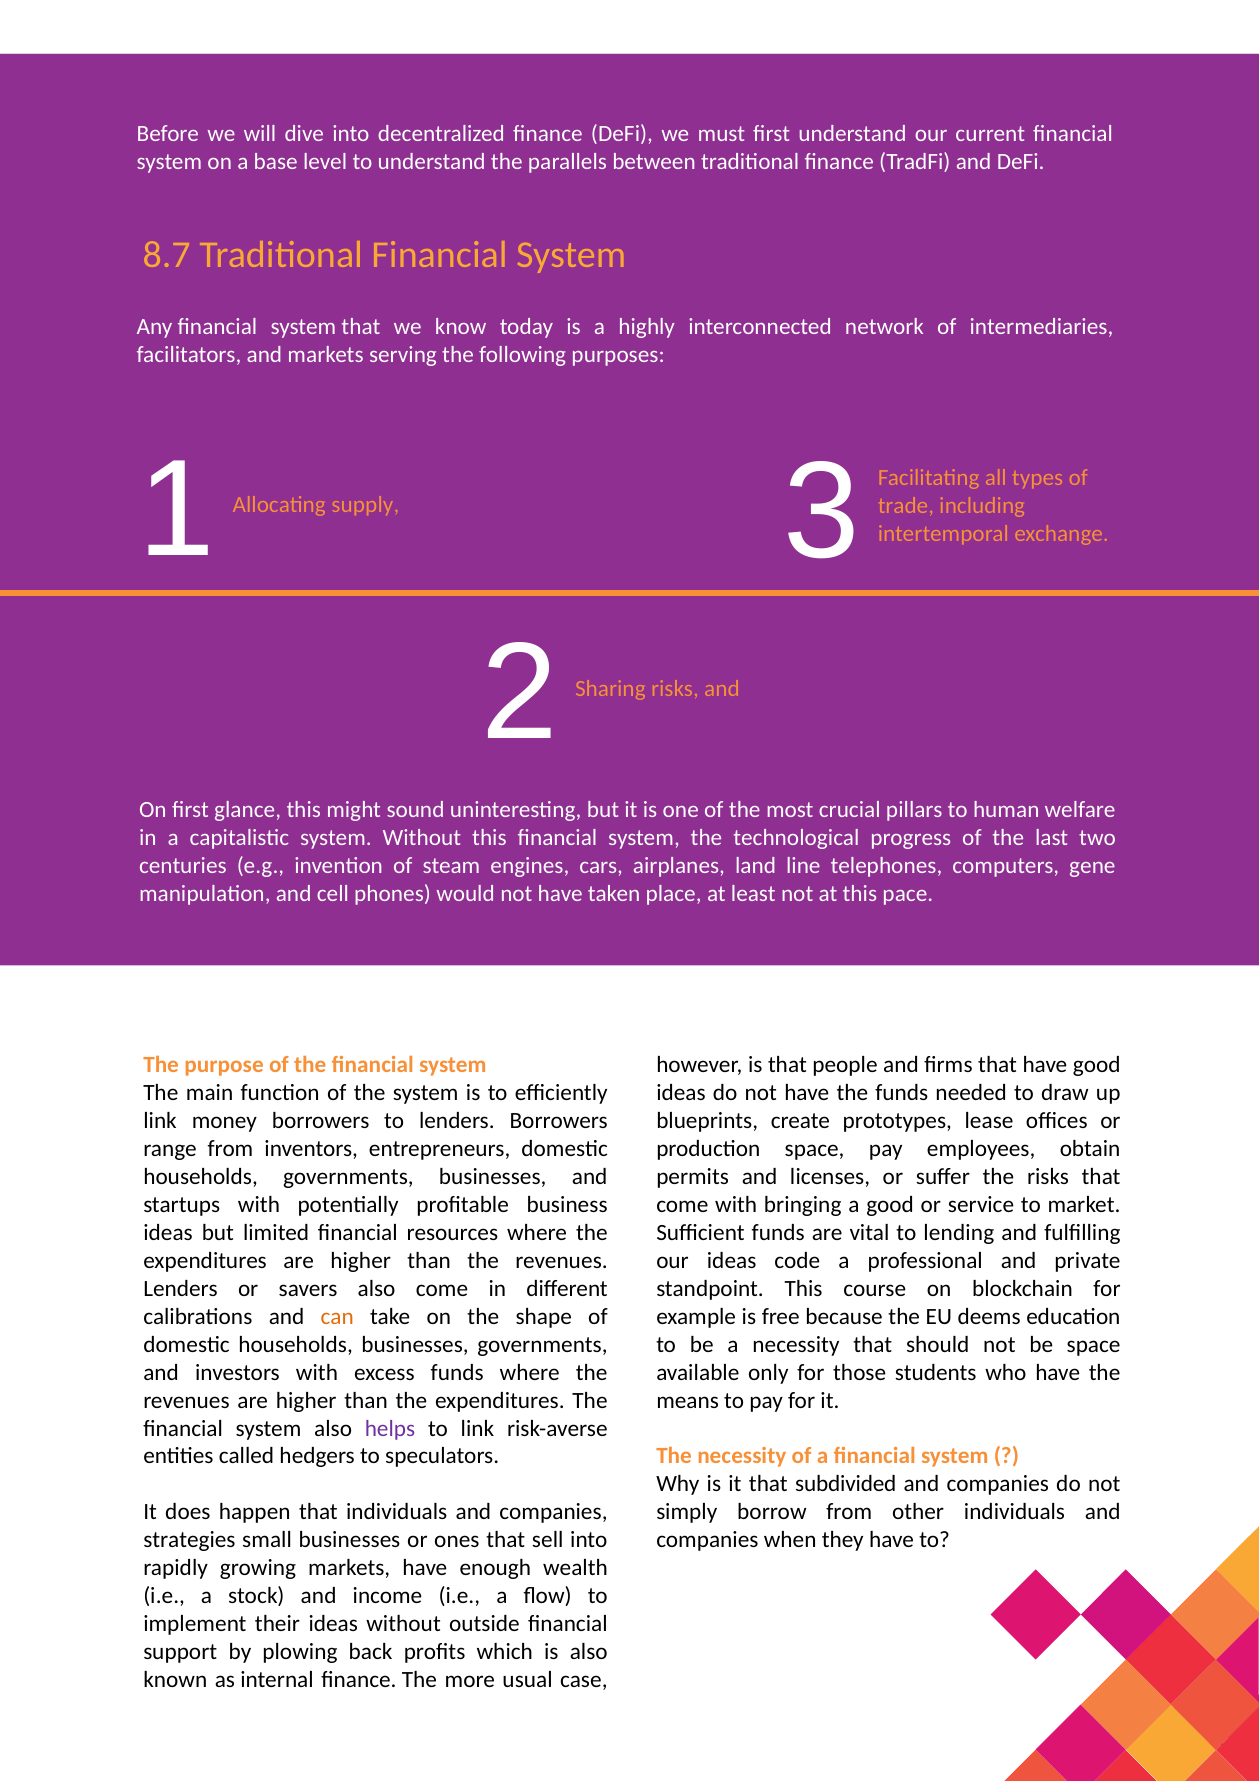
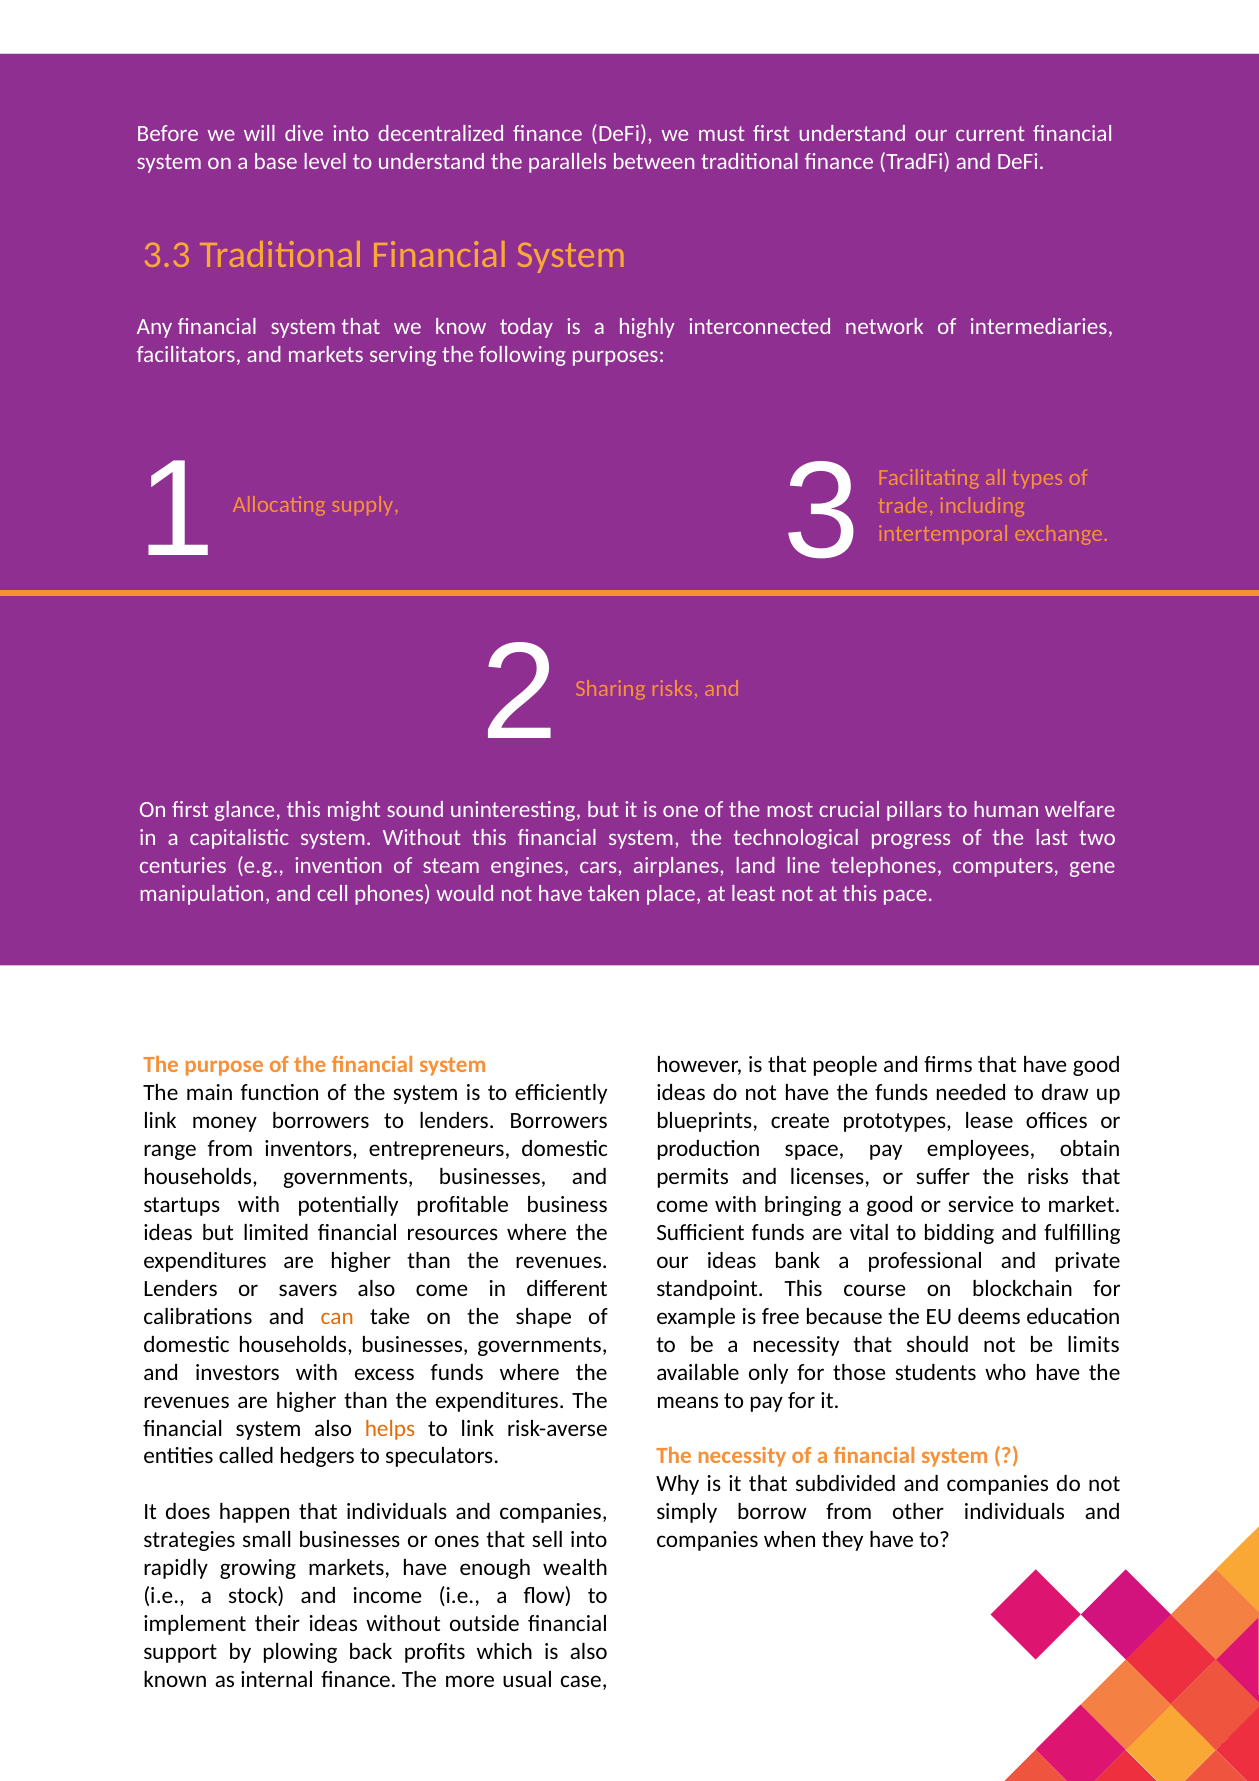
8.7: 8.7 -> 3.3 (167, 255)
lending: lending -> bidding (959, 1232)
code: code -> bank (797, 1260)
be space: space -> limits (1093, 1344)
helps colour: purple -> orange (390, 1428)
